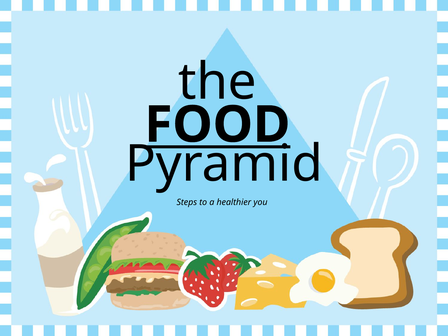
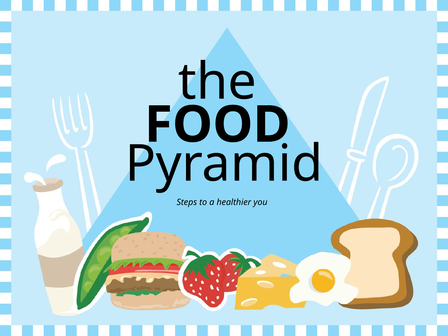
FOOD underline: present -> none (217, 125)
